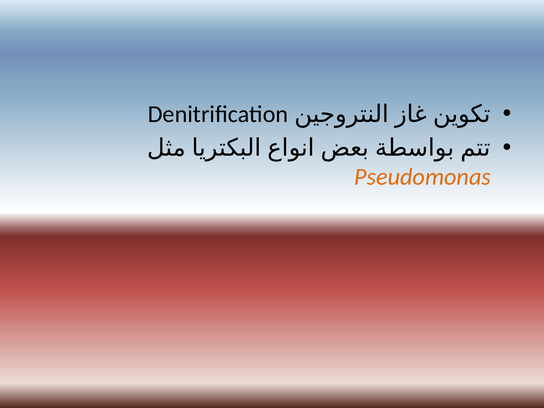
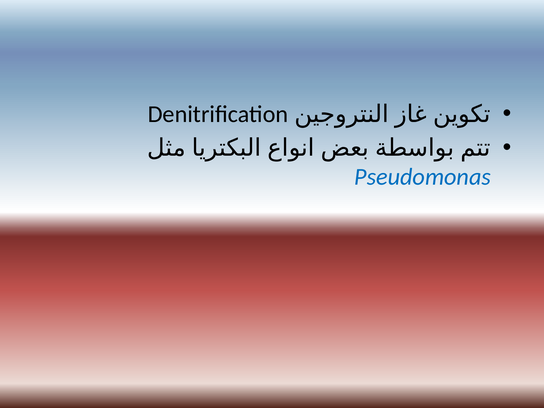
Pseudomonas colour: orange -> blue (423, 177)
